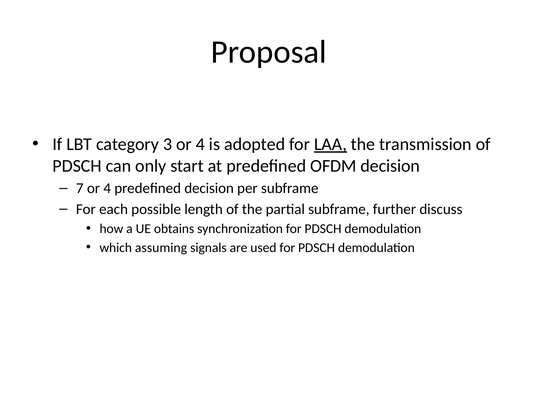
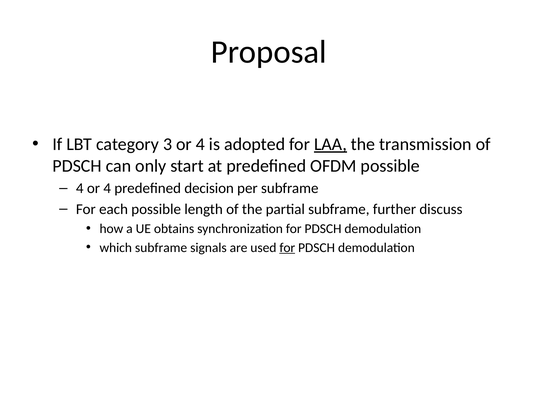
OFDM decision: decision -> possible (390, 166)
7: 7 -> 4 (80, 188)
which assuming: assuming -> subframe (161, 248)
for underline: none -> present (287, 248)
